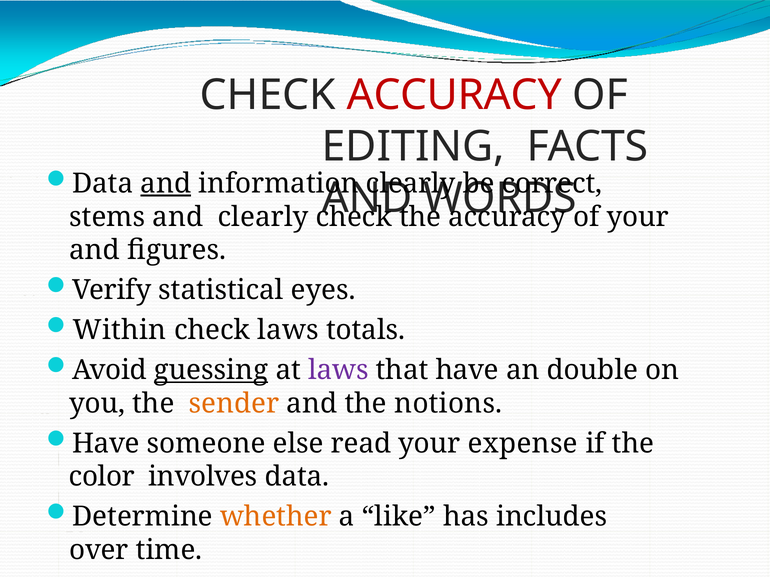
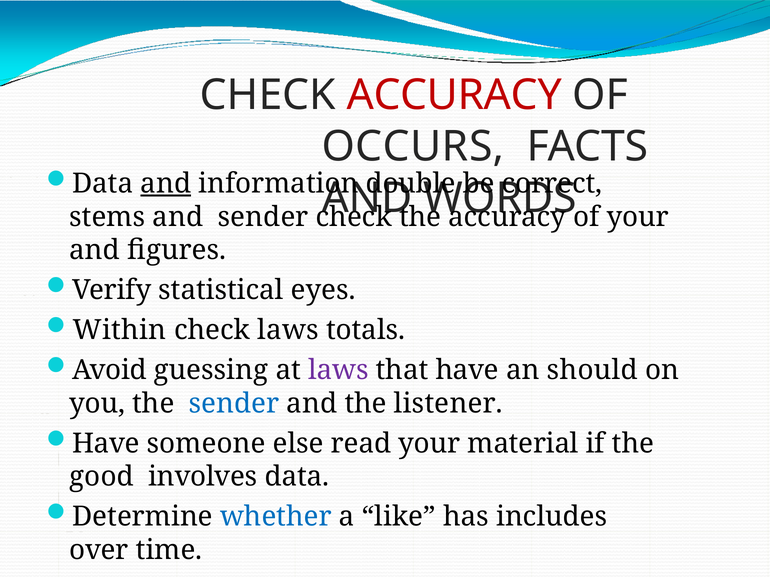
EDITING: EDITING -> OCCURS (413, 147)
information clearly: clearly -> double (411, 184)
and clearly: clearly -> sender (263, 217)
guessing underline: present -> none (211, 370)
double: double -> should (592, 370)
sender colour: orange -> blue (234, 404)
notions: notions -> listener (448, 404)
expense: expense -> material (523, 444)
color: color -> good (102, 477)
whether colour: orange -> blue (276, 517)
